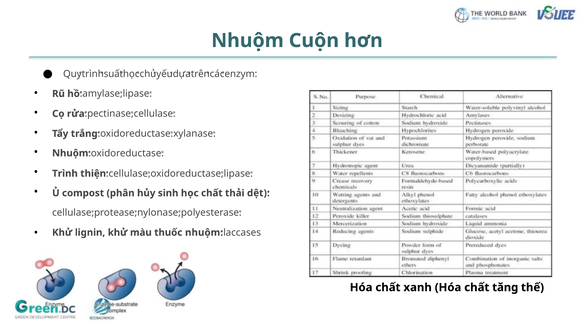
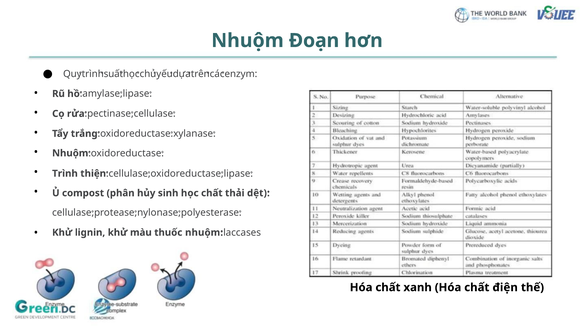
Cuộn: Cuộn -> Đoạn (314, 41)
tăng: tăng -> điện (505, 287)
